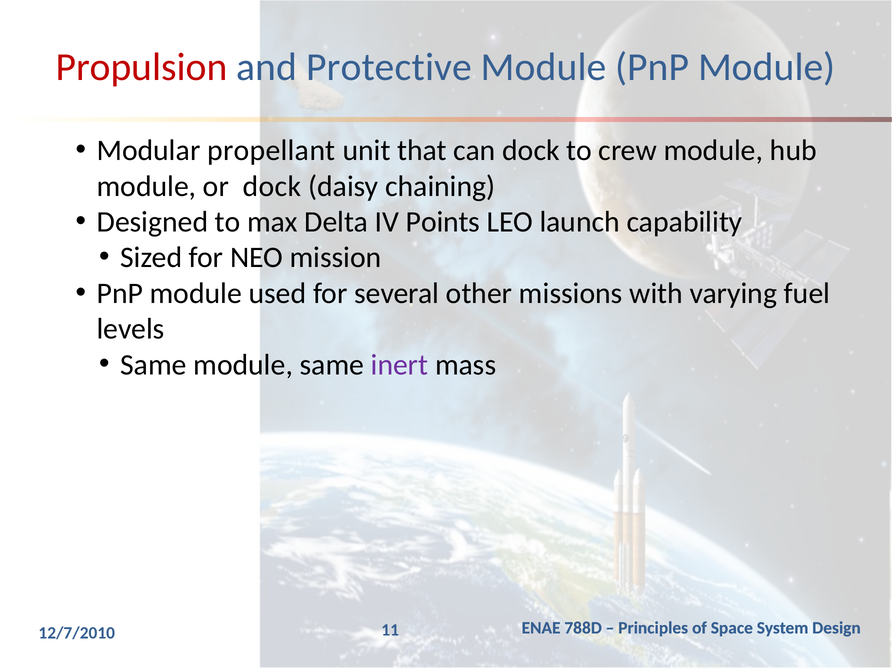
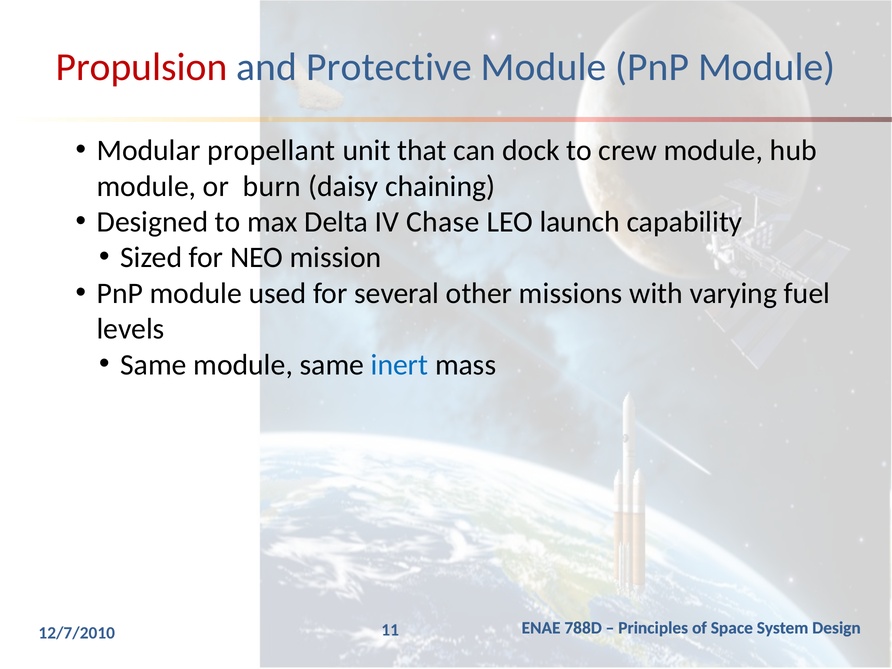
or dock: dock -> burn (272, 186)
Points: Points -> Chase (443, 222)
inert colour: purple -> blue (399, 365)
